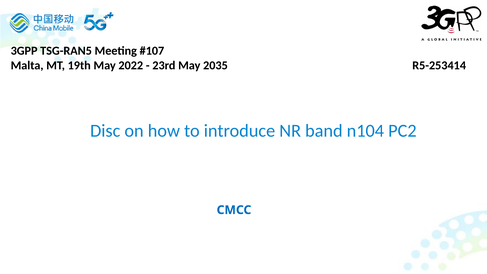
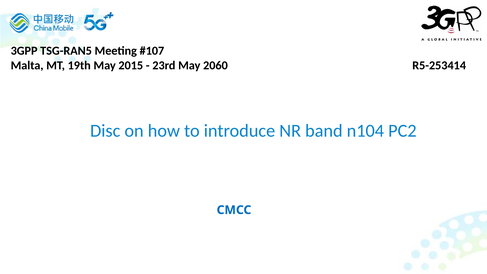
2022: 2022 -> 2015 (131, 65)
2035: 2035 -> 2060 (215, 65)
